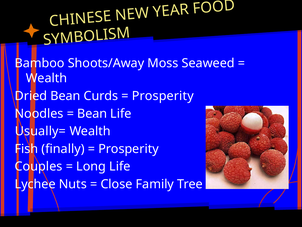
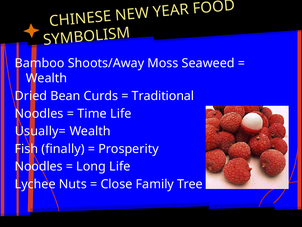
Prosperity: Prosperity -> Traditional (163, 96)
Bean: Bean -> Time (92, 113)
Couples: Couples -> Noodles (39, 166)
